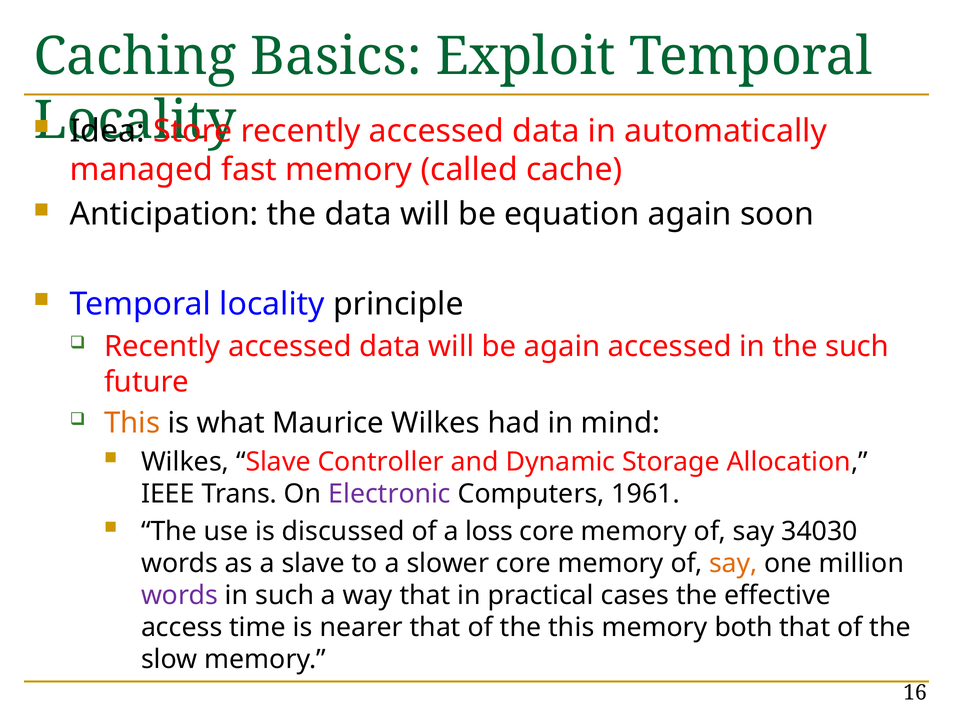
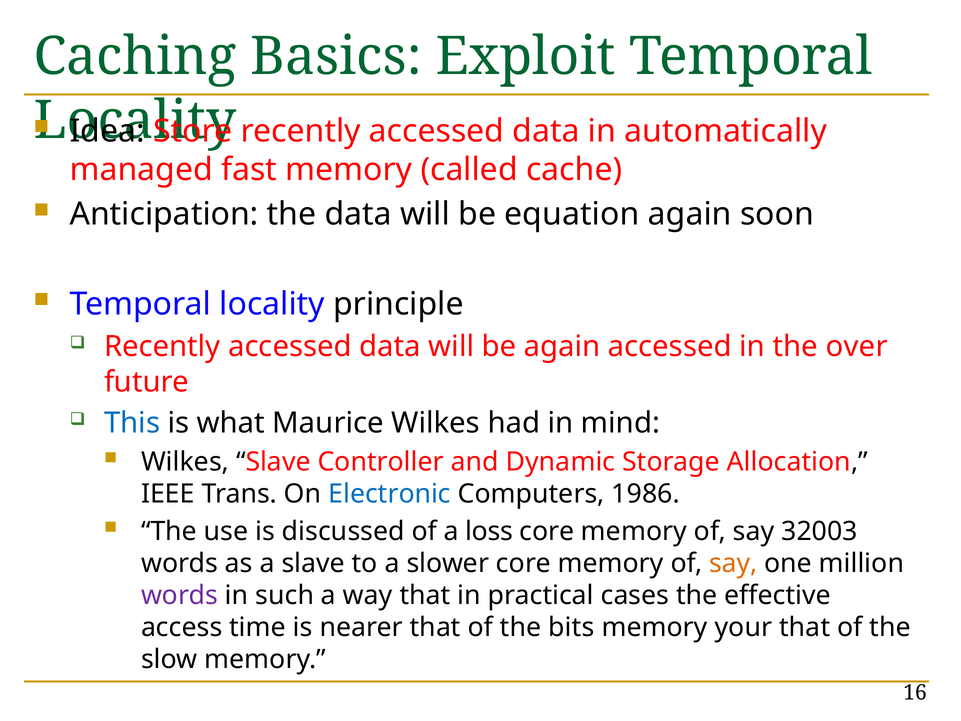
the such: such -> over (857, 346)
This colour: orange -> blue (132, 423)
Electronic colour: purple -> blue (390, 494)
1961: 1961 -> 1986 (646, 494)
34030: 34030 -> 32003 (820, 531)
the this: this -> bits (571, 627)
both: both -> your (743, 627)
